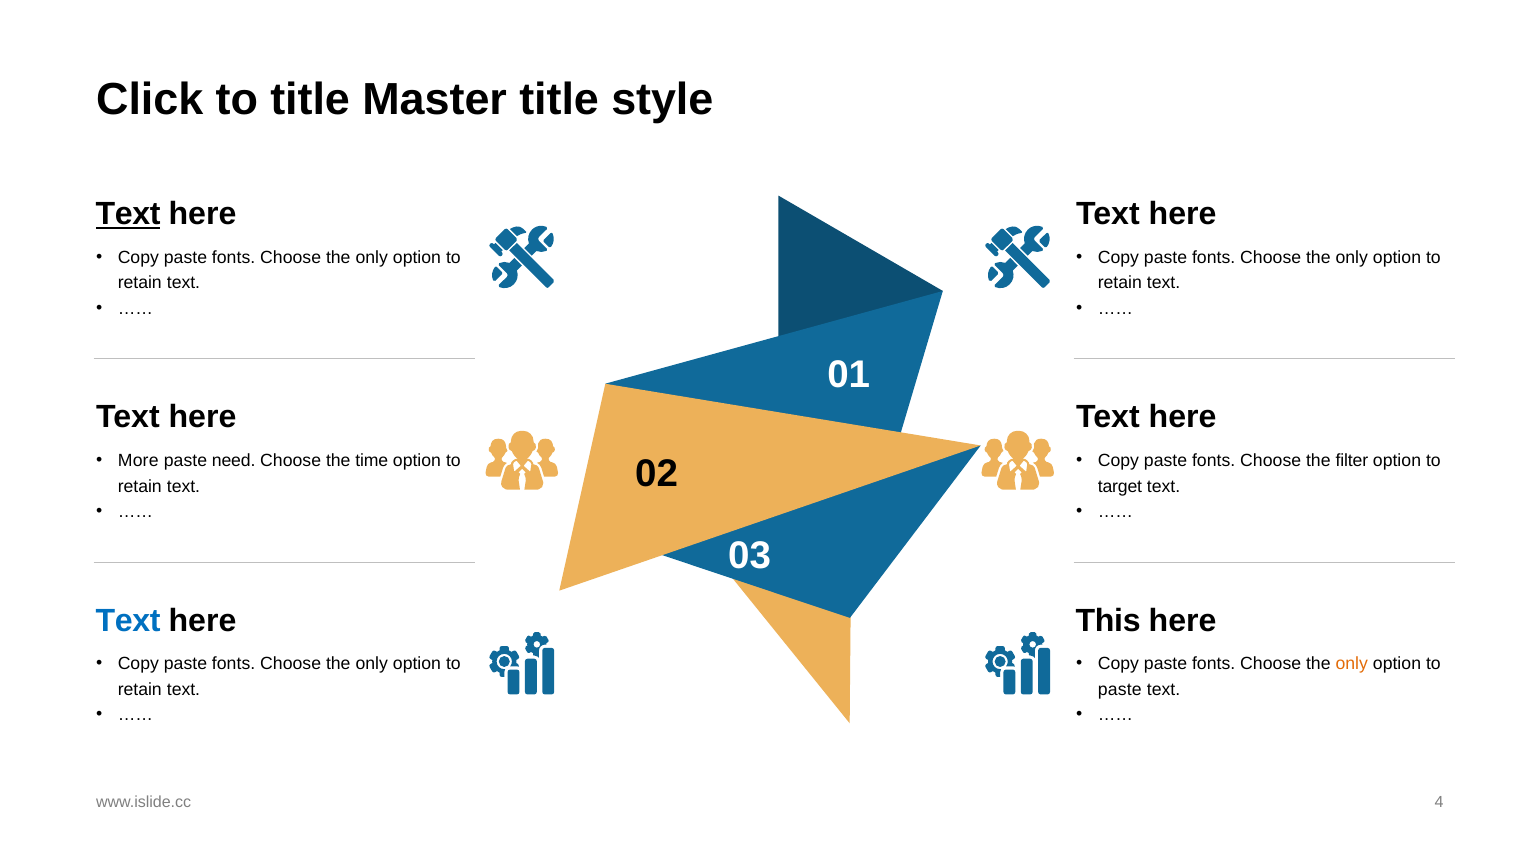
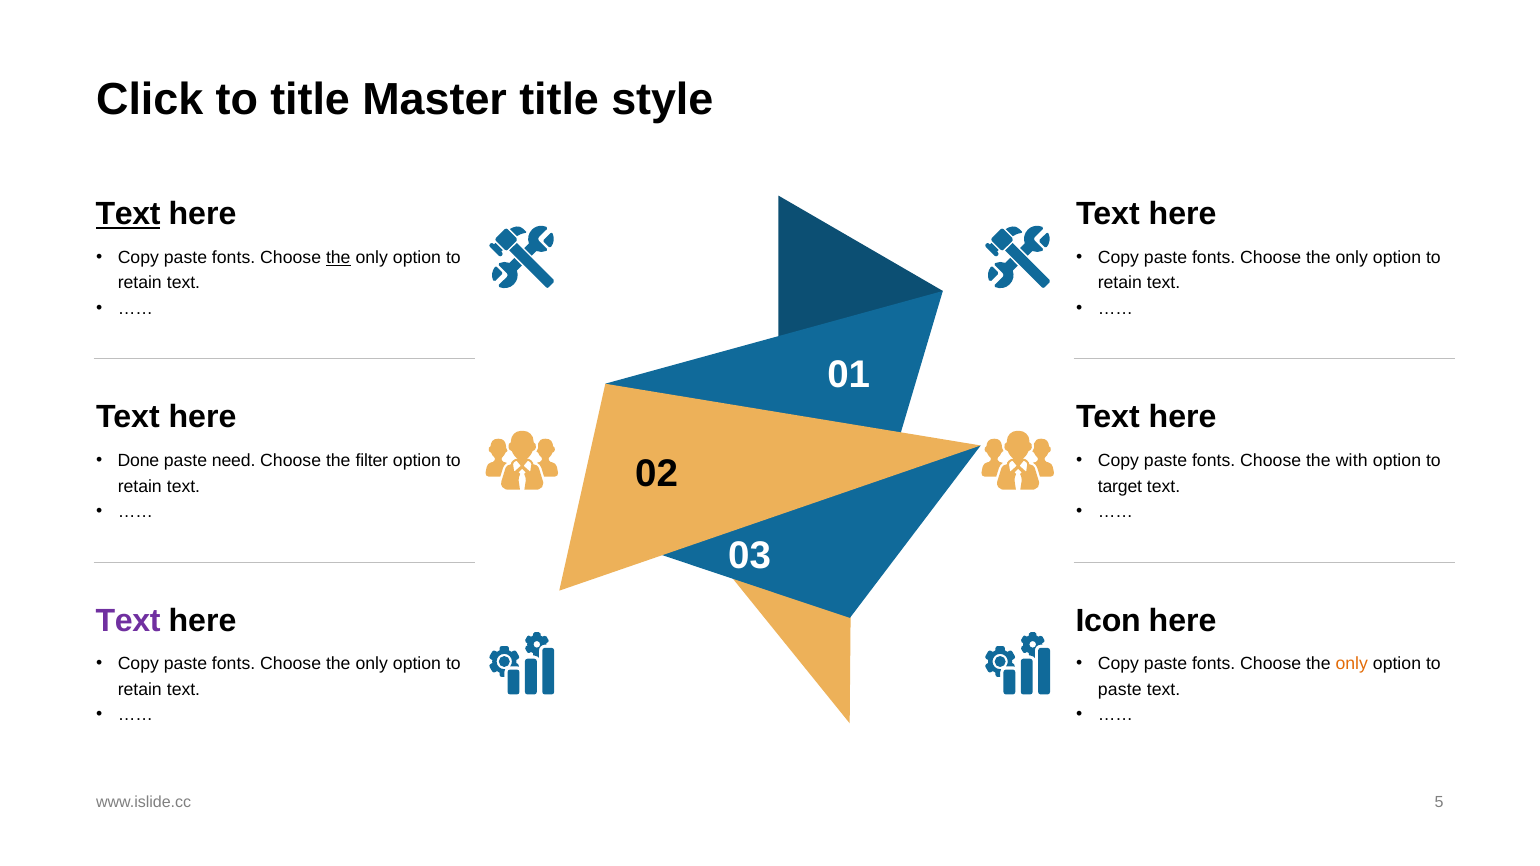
the underline: none -> present (338, 258)
More: More -> Done (138, 461)
time: time -> filter (372, 461)
filter: filter -> with (1352, 461)
Text colour: blue -> purple (128, 621)
This: This -> Icon (1108, 621)
4: 4 -> 5 (1439, 802)
